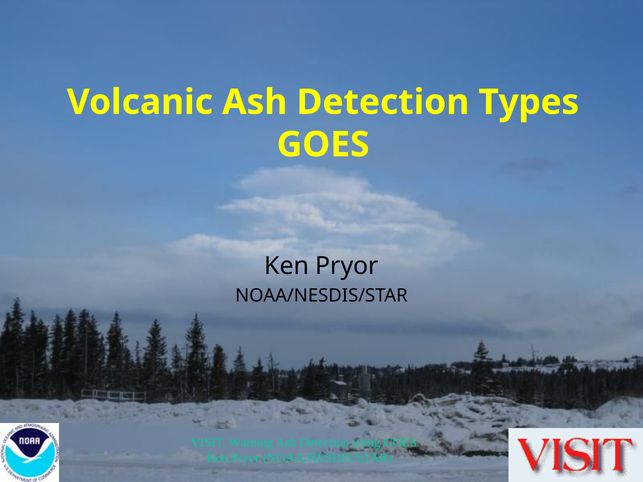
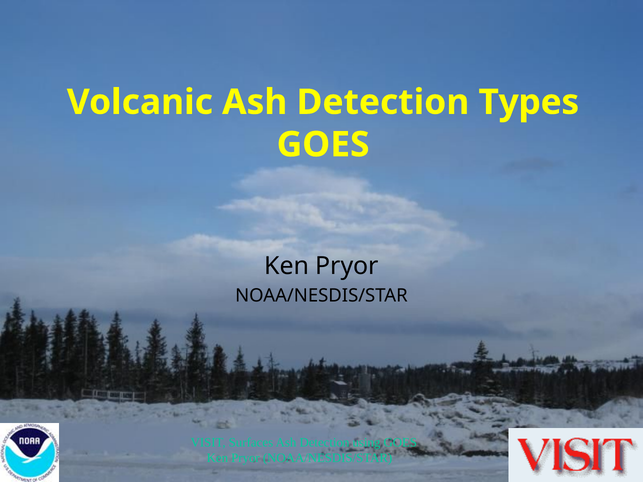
Warning: Warning -> Surfaces (251, 443)
